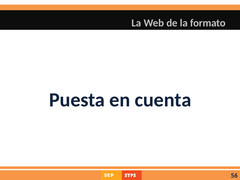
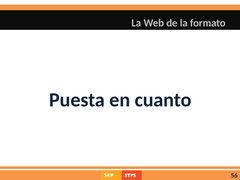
cuenta: cuenta -> cuanto (163, 100)
